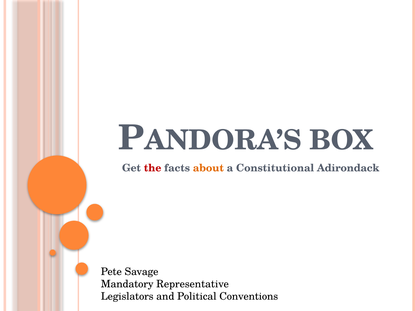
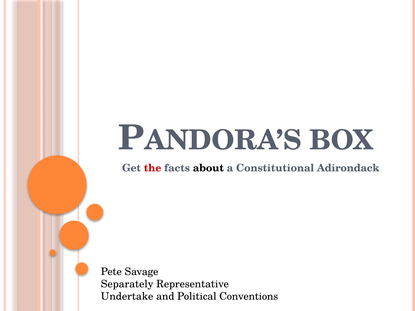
about colour: orange -> black (208, 168)
Mandatory: Mandatory -> Separately (127, 284)
Legislators: Legislators -> Undertake (127, 297)
